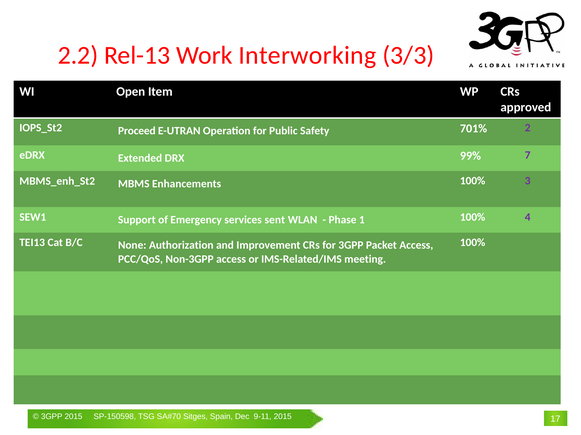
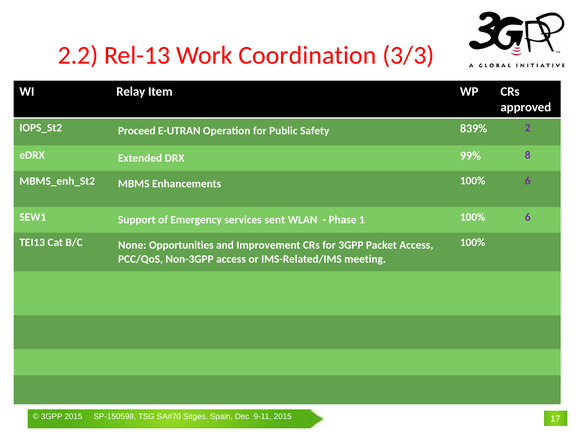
Interworking: Interworking -> Coordination (307, 56)
Open: Open -> Relay (131, 92)
701%: 701% -> 839% (474, 129)
7: 7 -> 8 (528, 155)
Enhancements 100% 3: 3 -> 6 (528, 181)
1 100% 4: 4 -> 6 (528, 217)
Authorization: Authorization -> Opportunities (181, 246)
